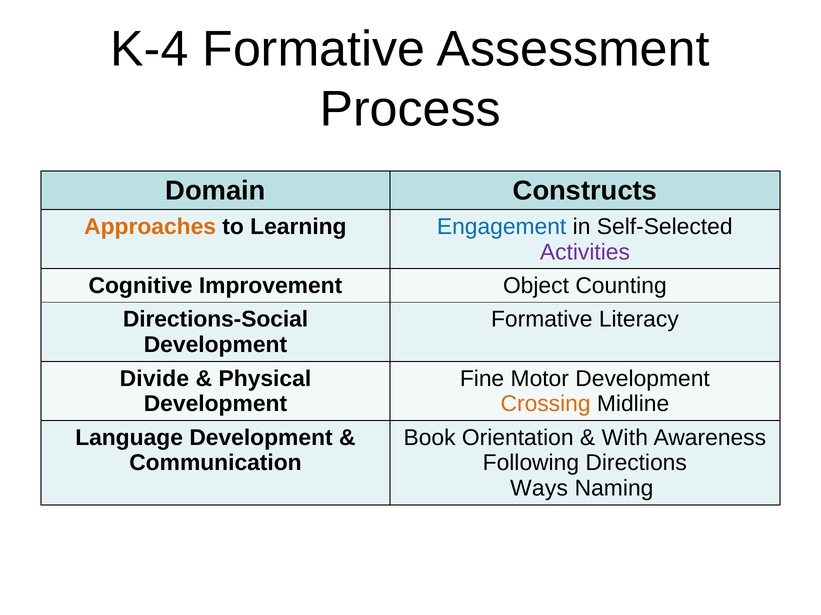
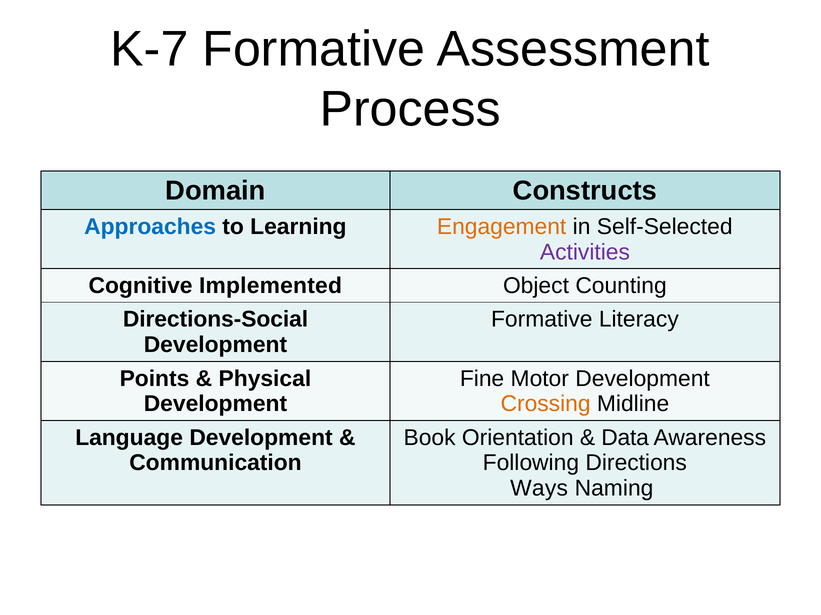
K-4: K-4 -> K-7 (149, 49)
Approaches colour: orange -> blue (150, 227)
Engagement colour: blue -> orange (502, 227)
Improvement: Improvement -> Implemented (270, 286)
Divide: Divide -> Points (155, 379)
With: With -> Data (625, 438)
